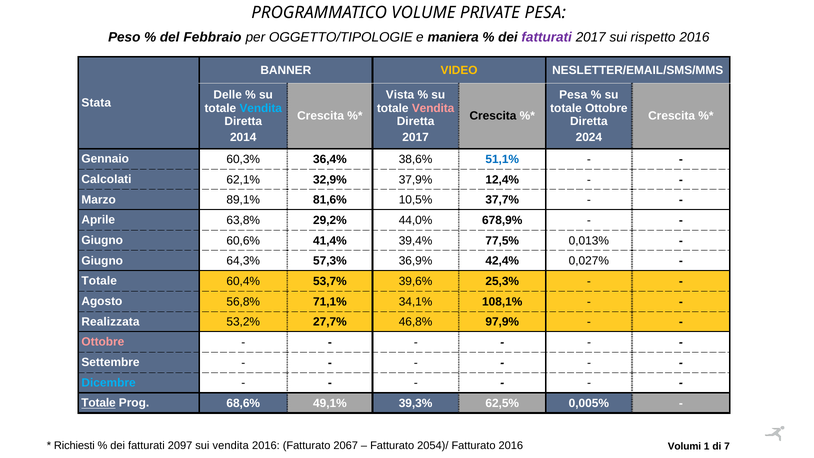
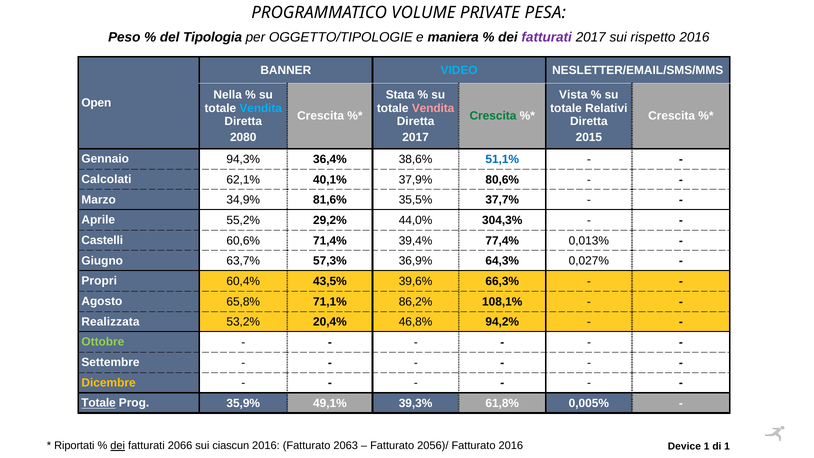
Febbraio: Febbraio -> Tipologia (213, 37)
VIDEO colour: yellow -> light blue (459, 70)
Delle: Delle -> Nella (228, 95)
Vista: Vista -> Stata (400, 95)
Pesa: Pesa -> Vista (573, 95)
Stata: Stata -> Open (96, 103)
totale Ottobre: Ottobre -> Relativi (606, 108)
Crescita colour: black -> green (493, 116)
2014: 2014 -> 2080 (243, 137)
2024: 2024 -> 2015 (589, 137)
60,3%: 60,3% -> 94,3% (243, 159)
32,9%: 32,9% -> 40,1% (330, 180)
12,4%: 12,4% -> 80,6% (502, 180)
89,1%: 89,1% -> 34,9% (243, 200)
10,5%: 10,5% -> 35,5% (416, 200)
63,8%: 63,8% -> 55,2% (243, 220)
678,9%: 678,9% -> 304,3% (502, 220)
Giugno: Giugno -> Castelli (102, 240)
41,4%: 41,4% -> 71,4% (330, 241)
77,5%: 77,5% -> 77,4% (502, 241)
64,3%: 64,3% -> 63,7% (243, 261)
42,4%: 42,4% -> 64,3% (502, 261)
Totale: Totale -> Propri (99, 281)
53,7%: 53,7% -> 43,5% (330, 281)
25,3%: 25,3% -> 66,3% (502, 281)
56,8%: 56,8% -> 65,8% (243, 302)
34,1%: 34,1% -> 86,2% (416, 302)
27,7%: 27,7% -> 20,4% (330, 322)
97,9%: 97,9% -> 94,2% (502, 322)
Ottobre colour: pink -> light green (103, 342)
Dicembre colour: light blue -> yellow (109, 383)
68,6%: 68,6% -> 35,9% (243, 403)
62,5%: 62,5% -> 61,8% (502, 403)
Richiesti: Richiesti -> Riportati (74, 446)
dei underline: none -> present (118, 446)
2097: 2097 -> 2066 (180, 446)
sui vendita: vendita -> ciascun (231, 446)
2067: 2067 -> 2063 (346, 446)
2054)/: 2054)/ -> 2056)/ (433, 446)
Volumi: Volumi -> Device (684, 446)
di 7: 7 -> 1 (727, 446)
